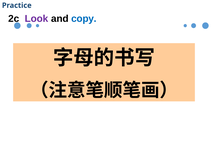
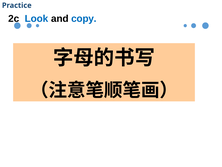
Look colour: purple -> blue (37, 19)
